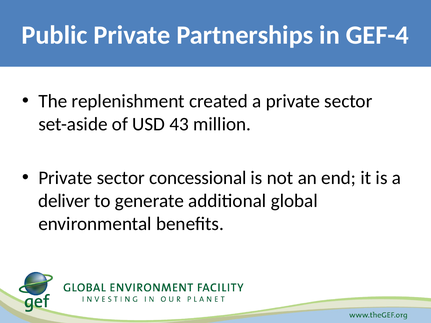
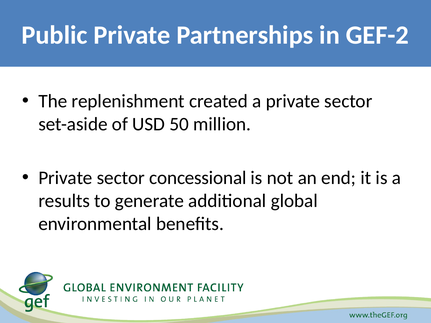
GEF-4: GEF-4 -> GEF-2 (377, 35)
43: 43 -> 50 (179, 124)
deliver: deliver -> results (64, 201)
